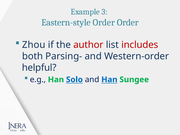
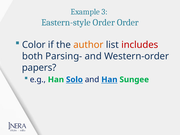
Zhou: Zhou -> Color (34, 45)
author colour: red -> orange (88, 45)
helpful: helpful -> papers (39, 68)
